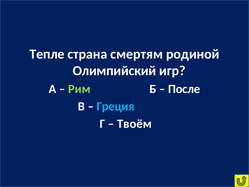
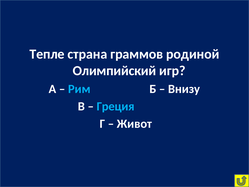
смертям: смертям -> граммов (137, 54)
Рим colour: light green -> light blue (79, 89)
После: После -> Внизу (184, 89)
Твоём: Твоём -> Живот (134, 124)
